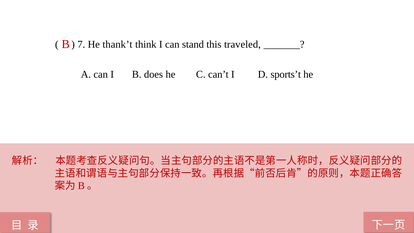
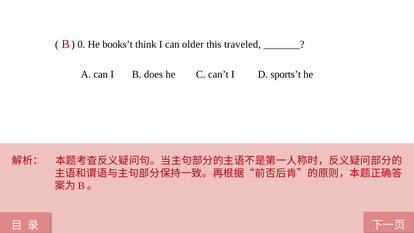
7: 7 -> 0 (81, 44)
thank’t: thank’t -> books’t (118, 44)
stand: stand -> older (193, 44)
